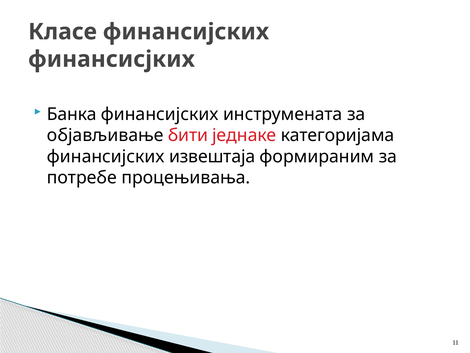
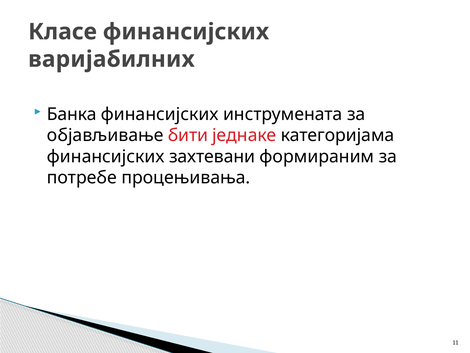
финансисјких: финансисјких -> варијабилних (111, 59)
извештаја: извештаја -> захтевани (212, 156)
